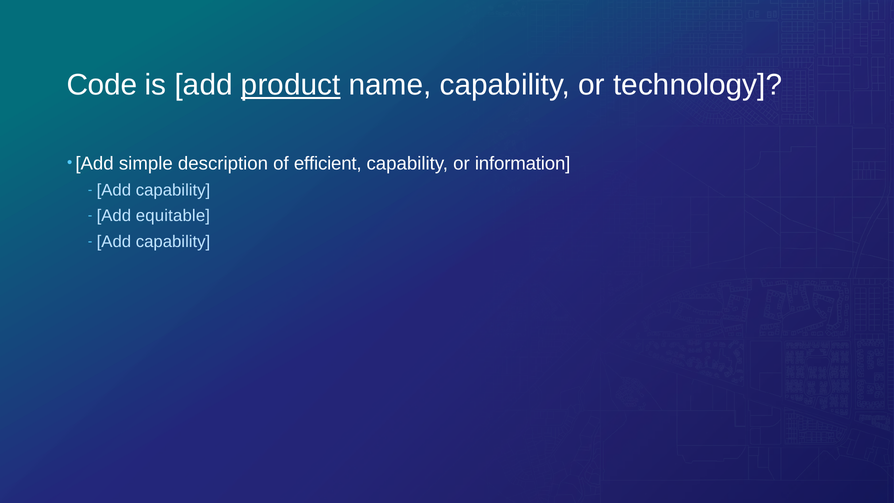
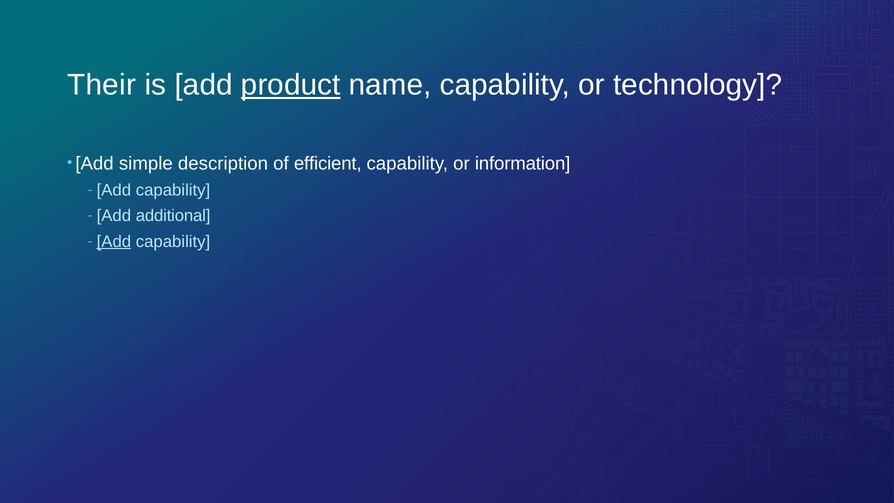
Code: Code -> Their (102, 85)
equitable: equitable -> additional (173, 216)
Add underline: none -> present (114, 241)
